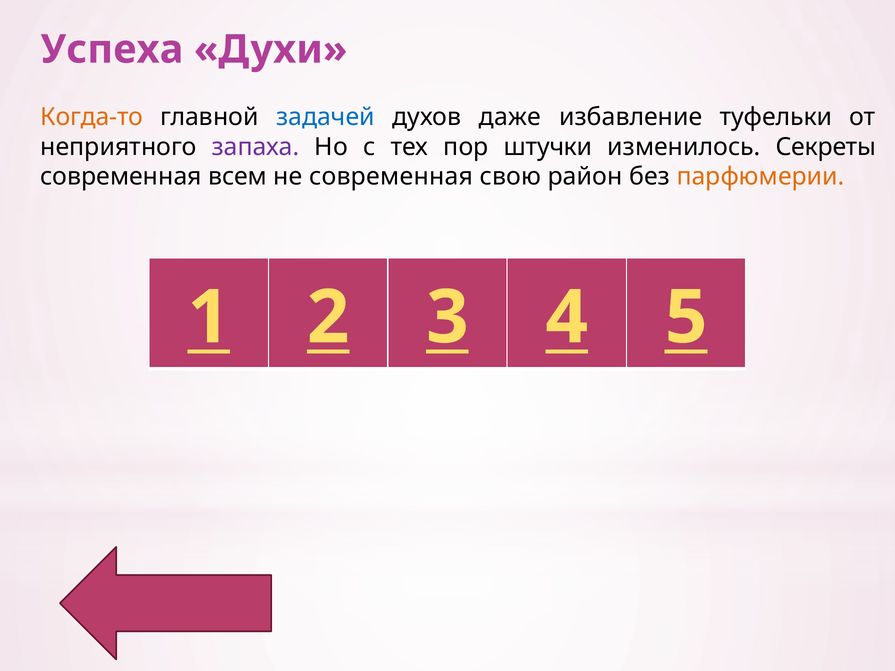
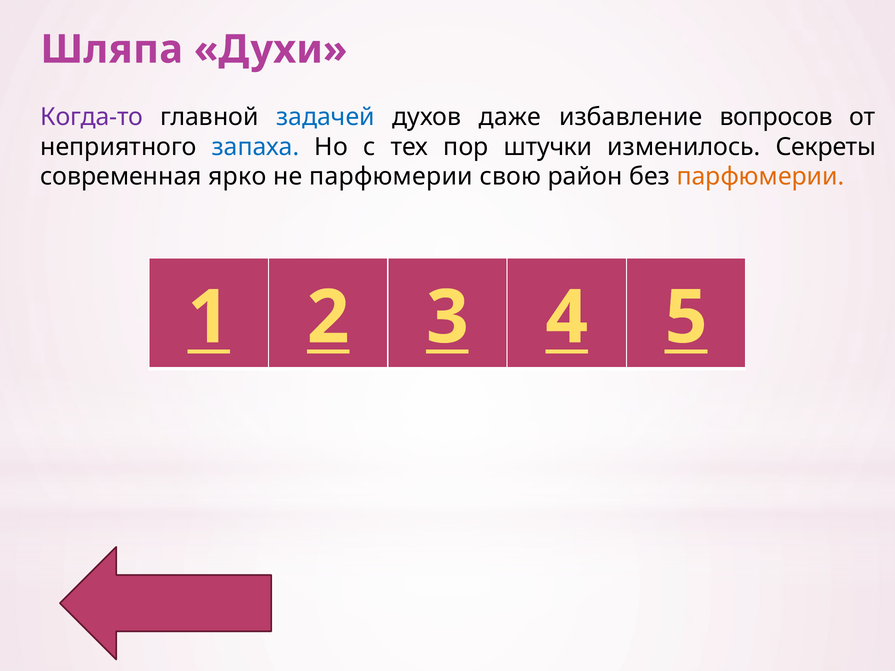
Успеха: Успеха -> Шляпа (112, 50)
Когда-то colour: orange -> purple (92, 117)
туфельки: туфельки -> вопросов (776, 117)
запаха colour: purple -> blue (256, 147)
всем: всем -> ярко (238, 177)
не современная: современная -> парфюмерии (391, 177)
